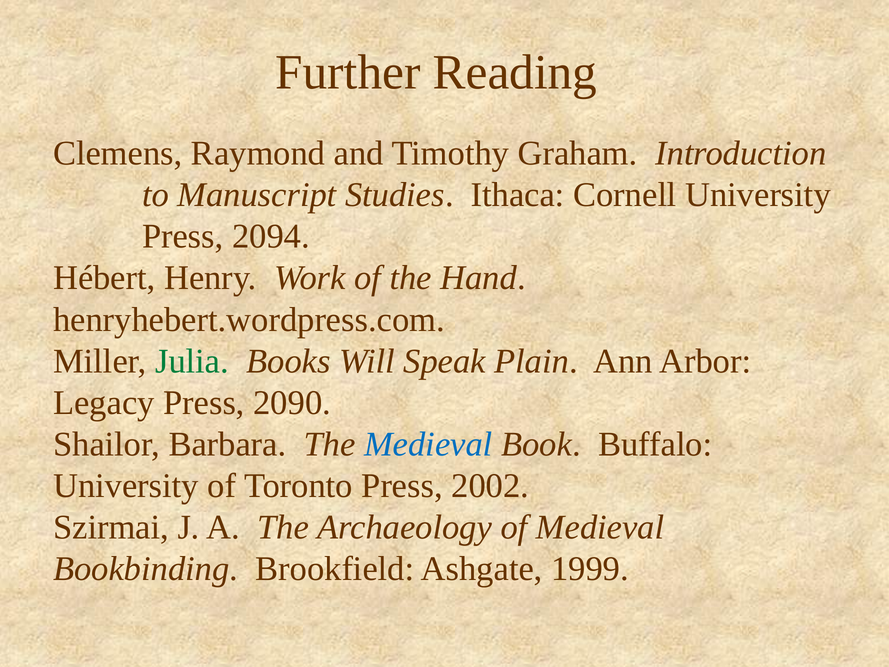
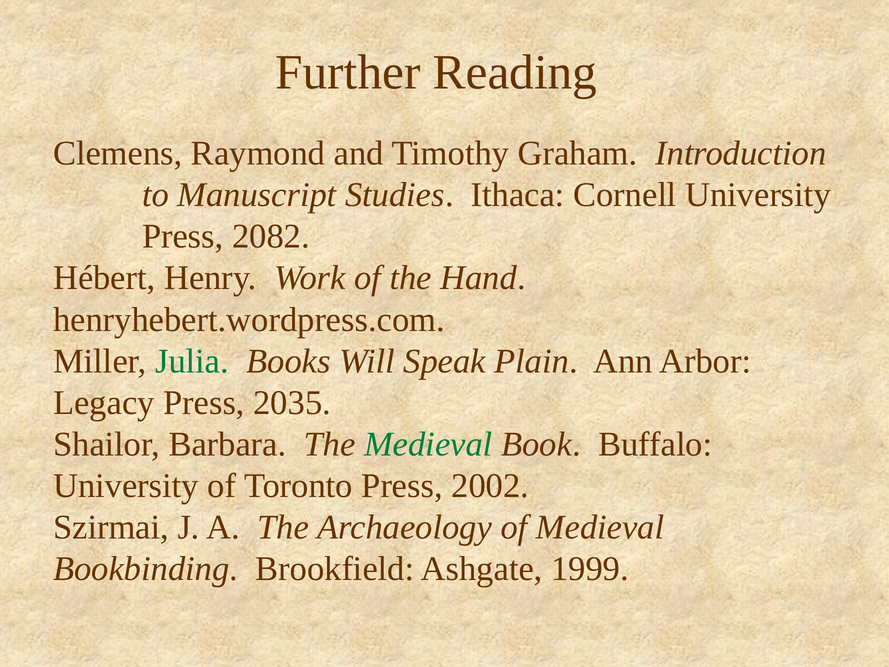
2094: 2094 -> 2082 (271, 236)
2090: 2090 -> 2035 (292, 402)
Medieval colour: blue -> green (428, 444)
